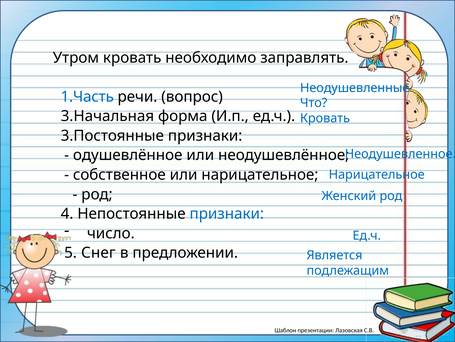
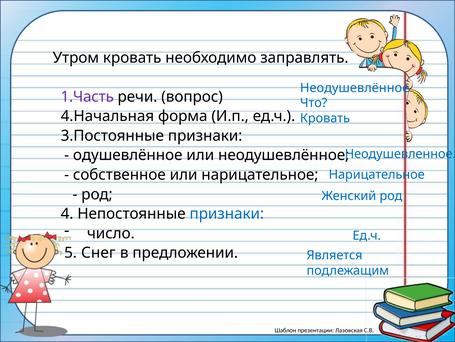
Неодушевленные: Неодушевленные -> Неодушевлённое (355, 88)
1.Часть colour: blue -> purple (87, 97)
3.Начальная: 3.Начальная -> 4.Начальная (107, 116)
